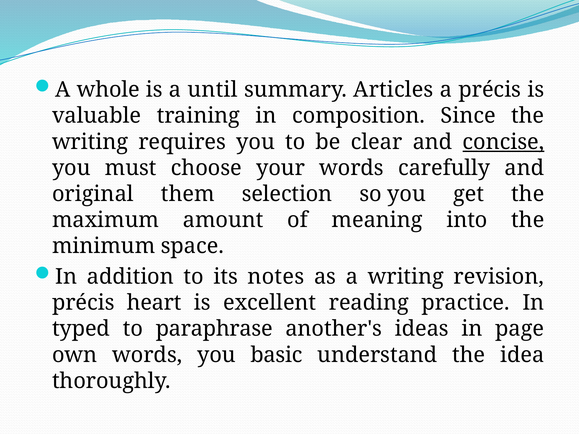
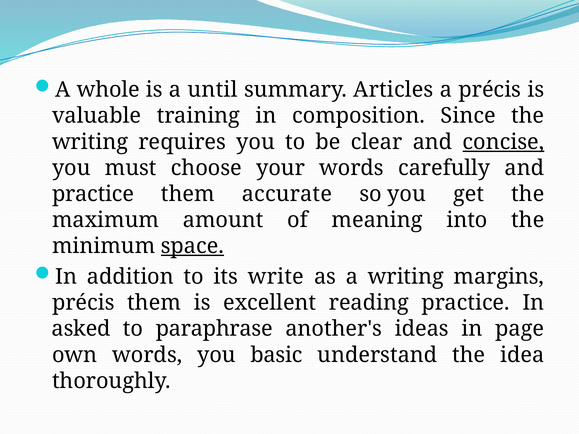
original: original -> practice (93, 194)
selection: selection -> accurate (287, 194)
space underline: none -> present (192, 246)
notes: notes -> write (276, 277)
revision: revision -> margins (499, 277)
précis heart: heart -> them (154, 303)
typed: typed -> asked (81, 329)
